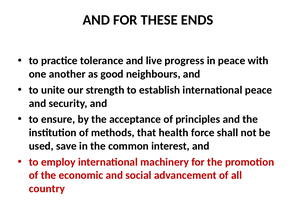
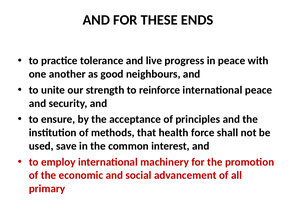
establish: establish -> reinforce (160, 90)
country: country -> primary (47, 189)
